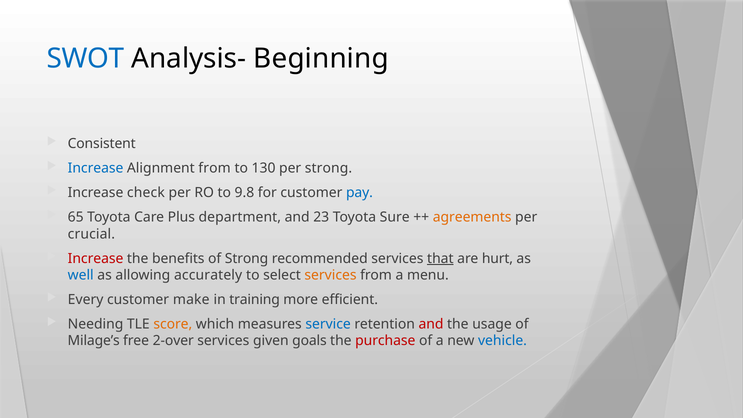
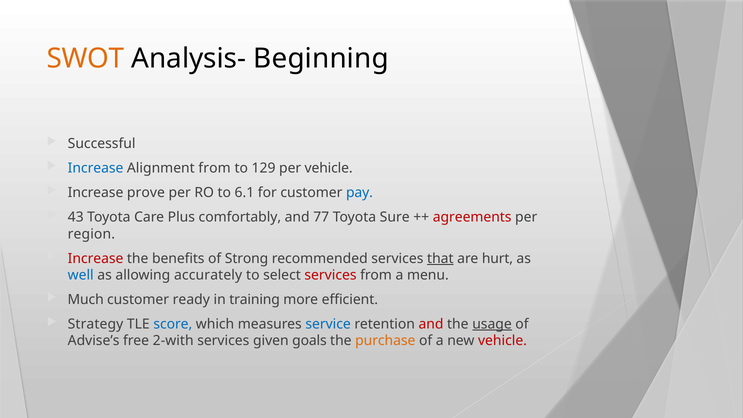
SWOT colour: blue -> orange (86, 59)
Consistent: Consistent -> Successful (102, 144)
130: 130 -> 129 (264, 168)
per strong: strong -> vehicle (329, 168)
check: check -> prove (146, 193)
9.8: 9.8 -> 6.1 (244, 193)
65: 65 -> 43 (76, 217)
department: department -> comfortably (240, 217)
23: 23 -> 77 (321, 217)
agreements colour: orange -> red (472, 217)
crucial: crucial -> region (91, 234)
services colour: orange -> red (331, 275)
Every: Every -> Much (86, 300)
make: make -> ready (191, 300)
Needing: Needing -> Strategy (96, 324)
score colour: orange -> blue (173, 324)
usage underline: none -> present (492, 324)
Milage’s: Milage’s -> Advise’s (94, 341)
2-over: 2-over -> 2-with (173, 341)
purchase colour: red -> orange (385, 341)
vehicle colour: blue -> red (503, 341)
